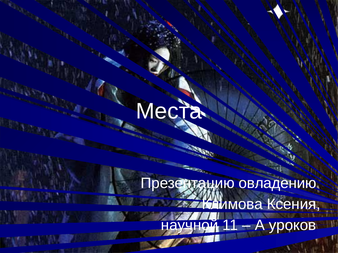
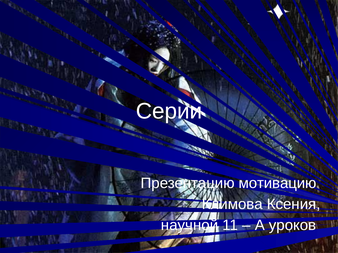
Места: Места -> Серии (169, 111)
овладению: овладению -> мотивацию (277, 184)
